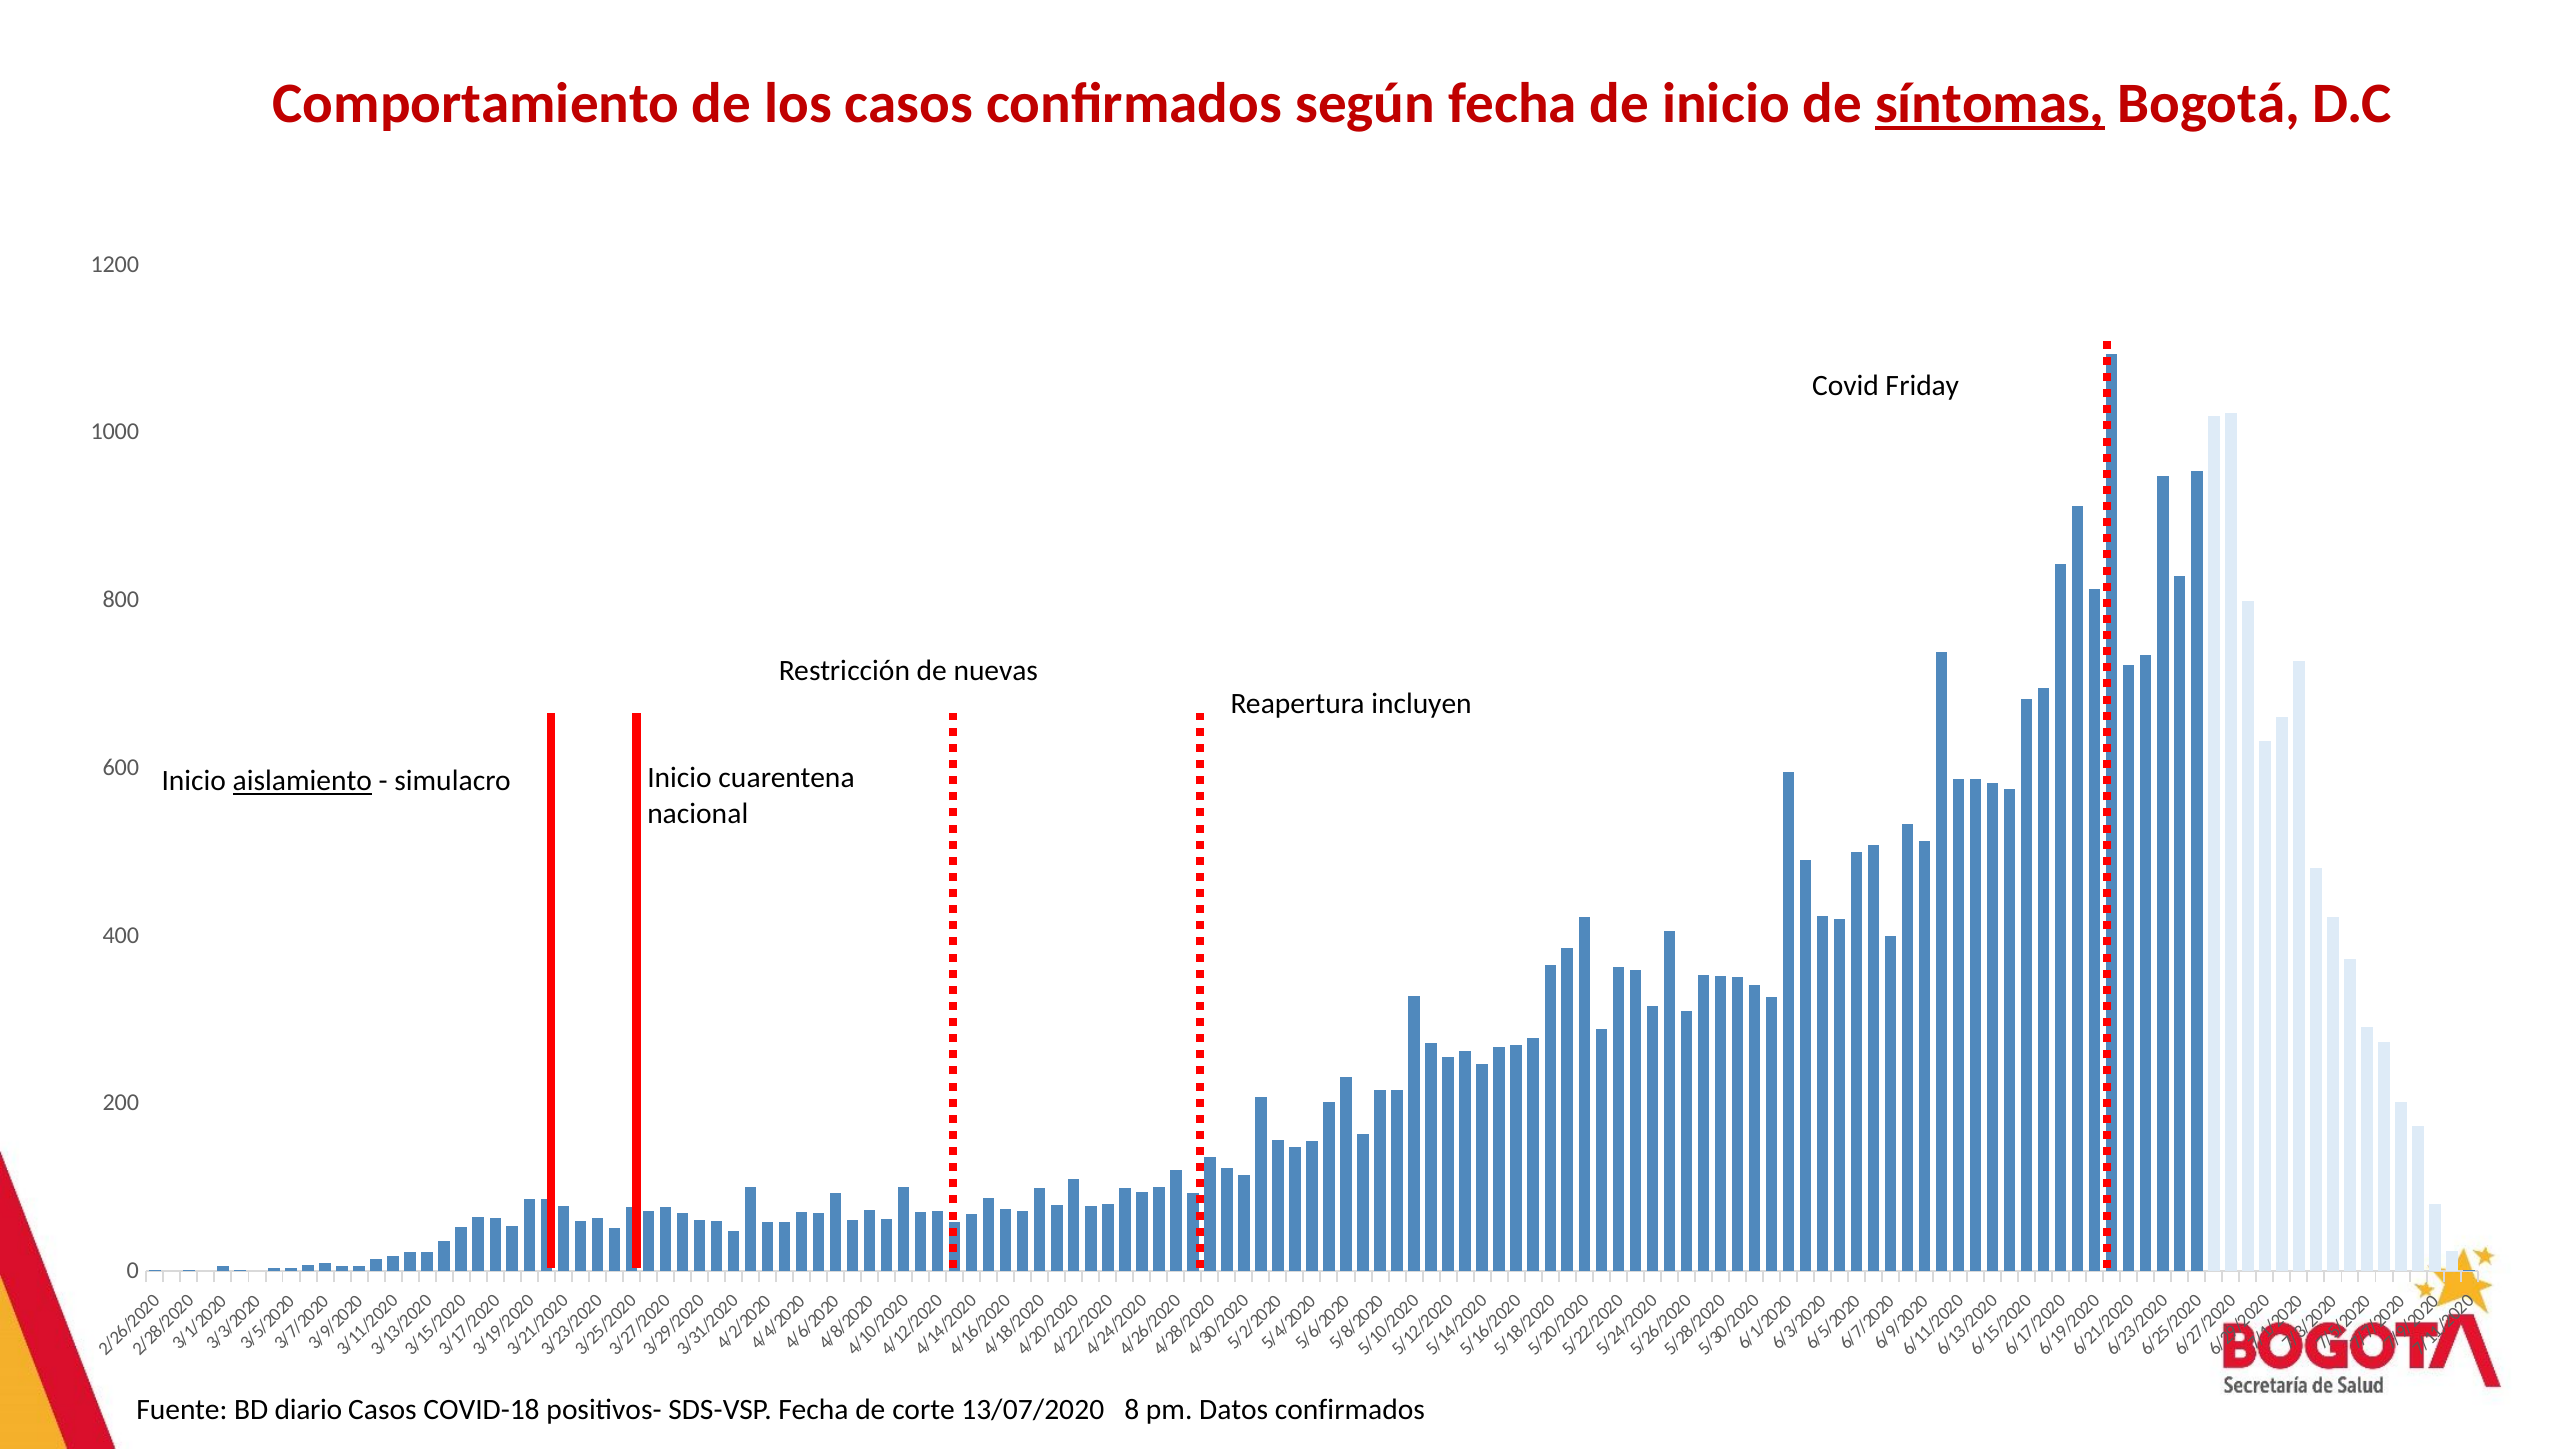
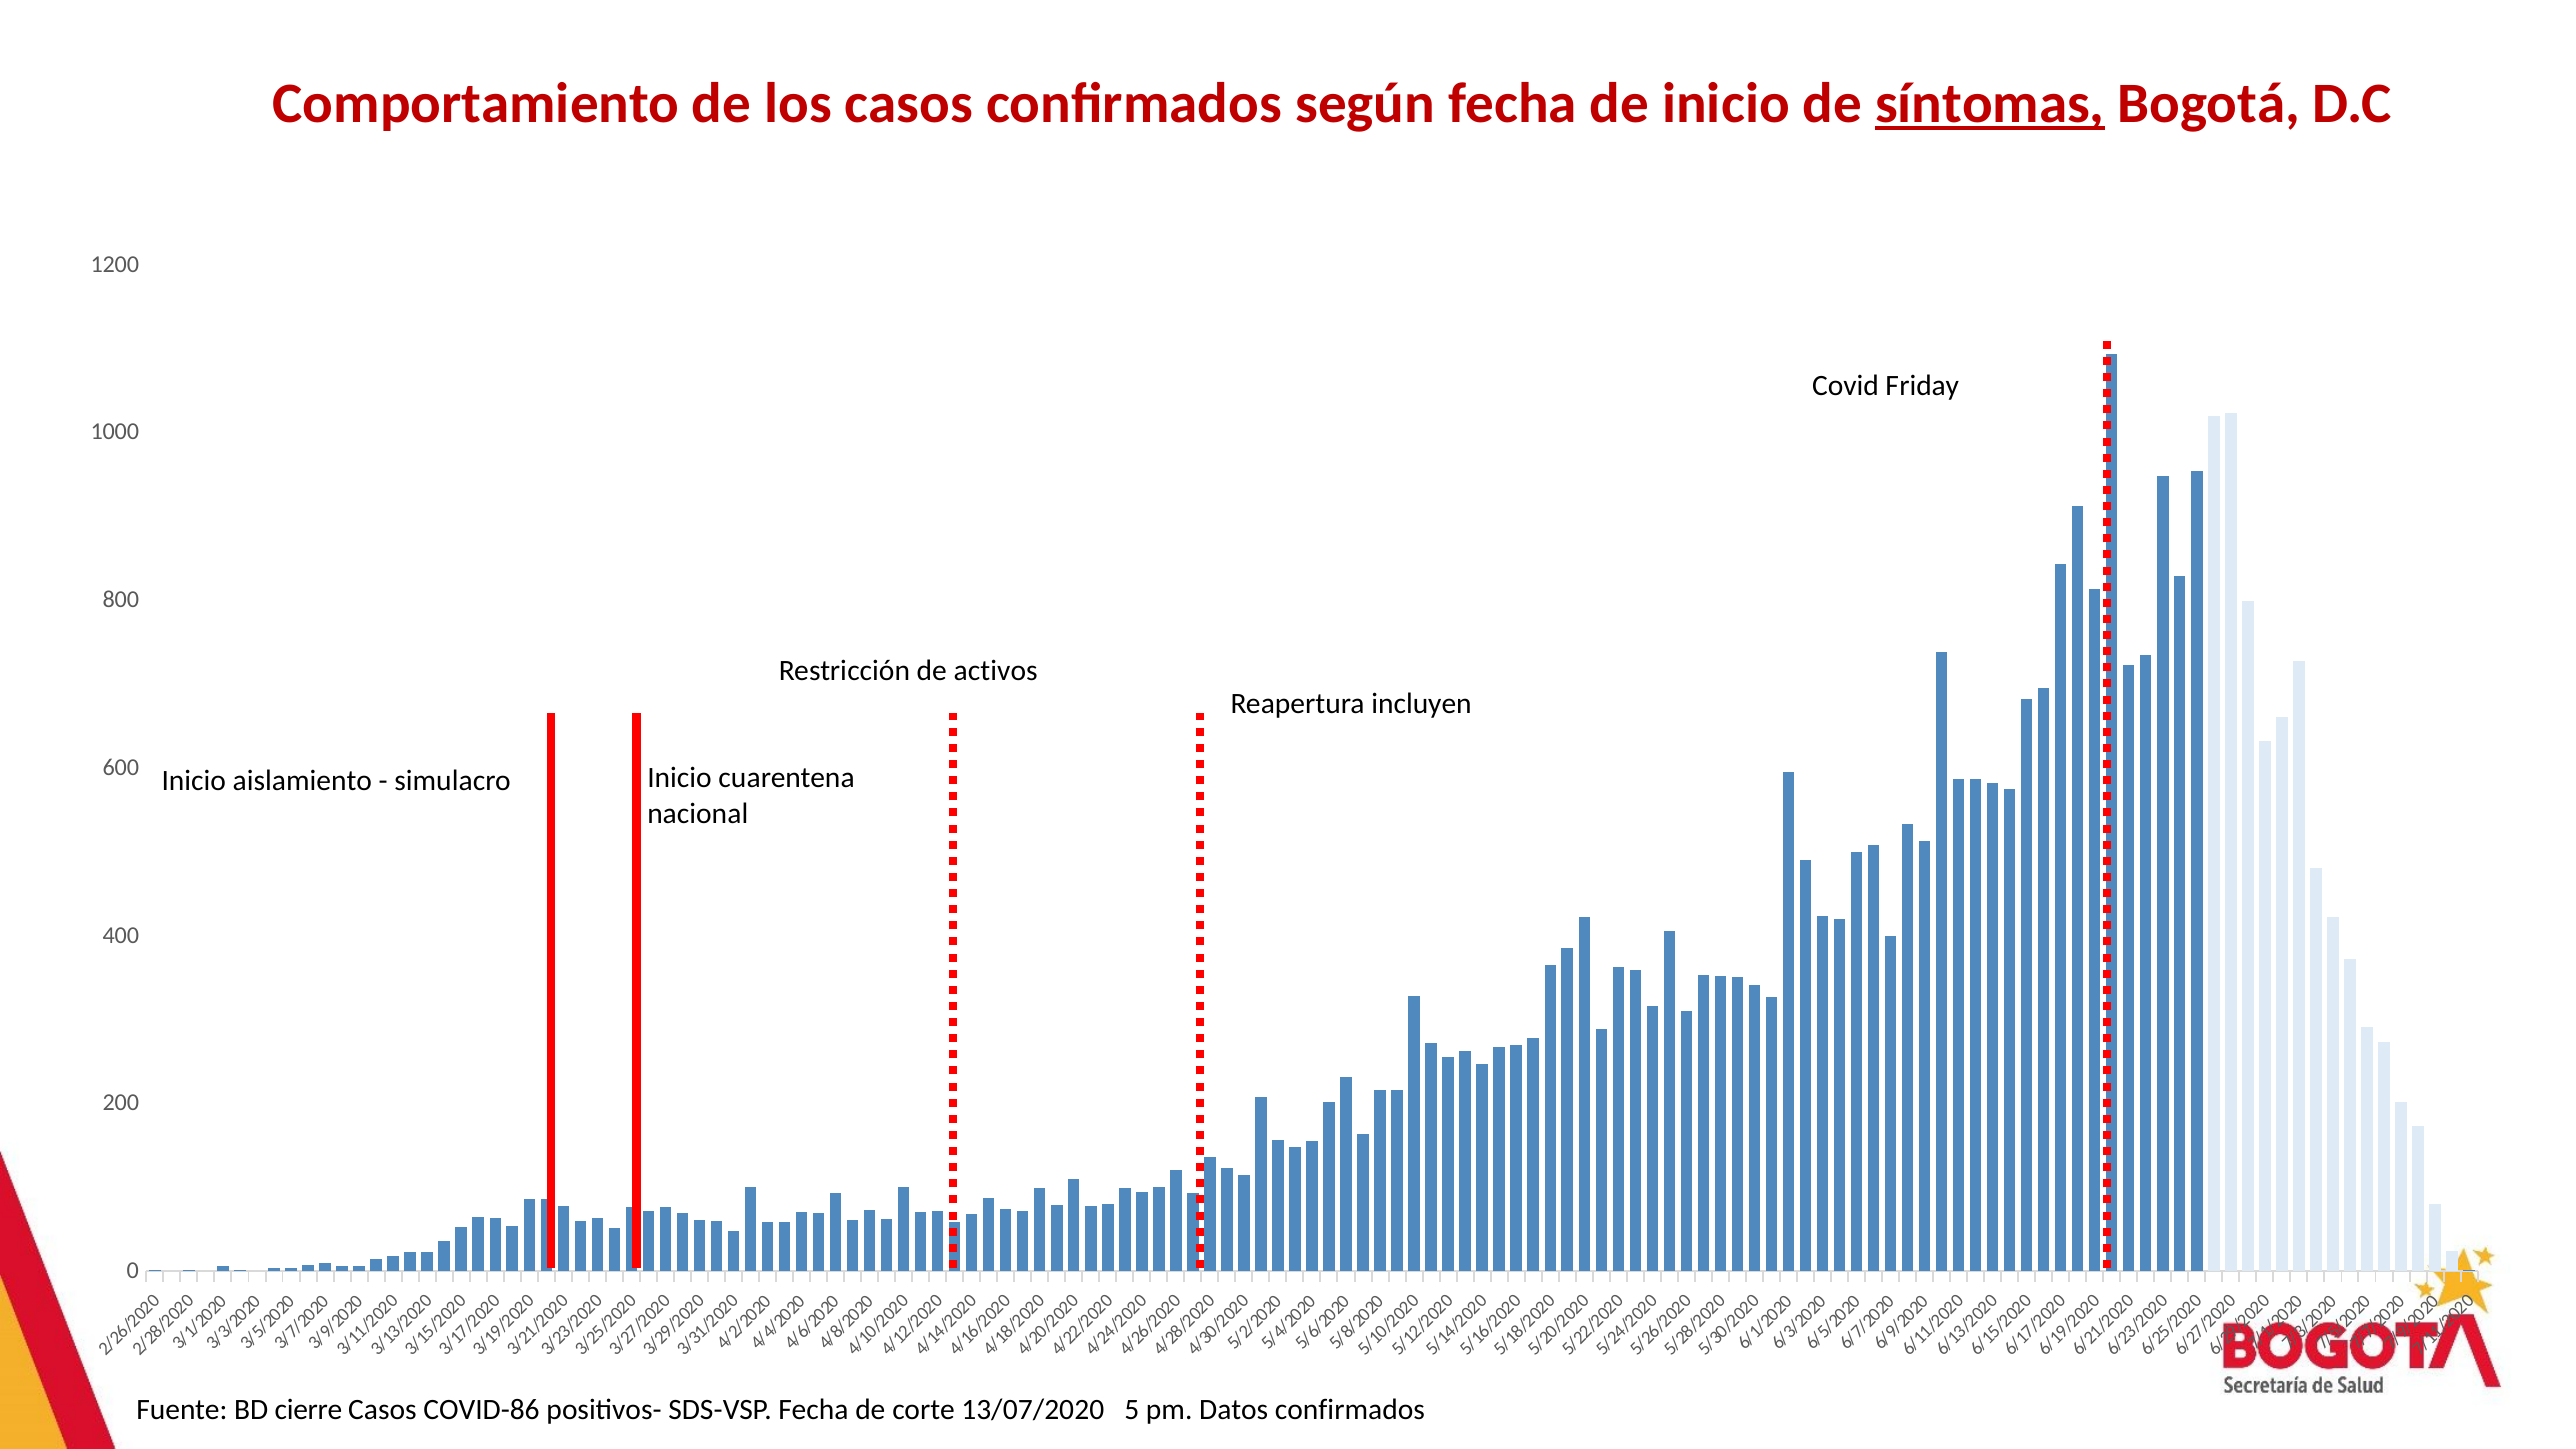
nuevas: nuevas -> activos (996, 671)
aislamiento underline: present -> none (302, 781)
diario: diario -> cierre (308, 1410)
COVID-18: COVID-18 -> COVID-86 (482, 1410)
13/07/2020 8: 8 -> 5 (1132, 1410)
